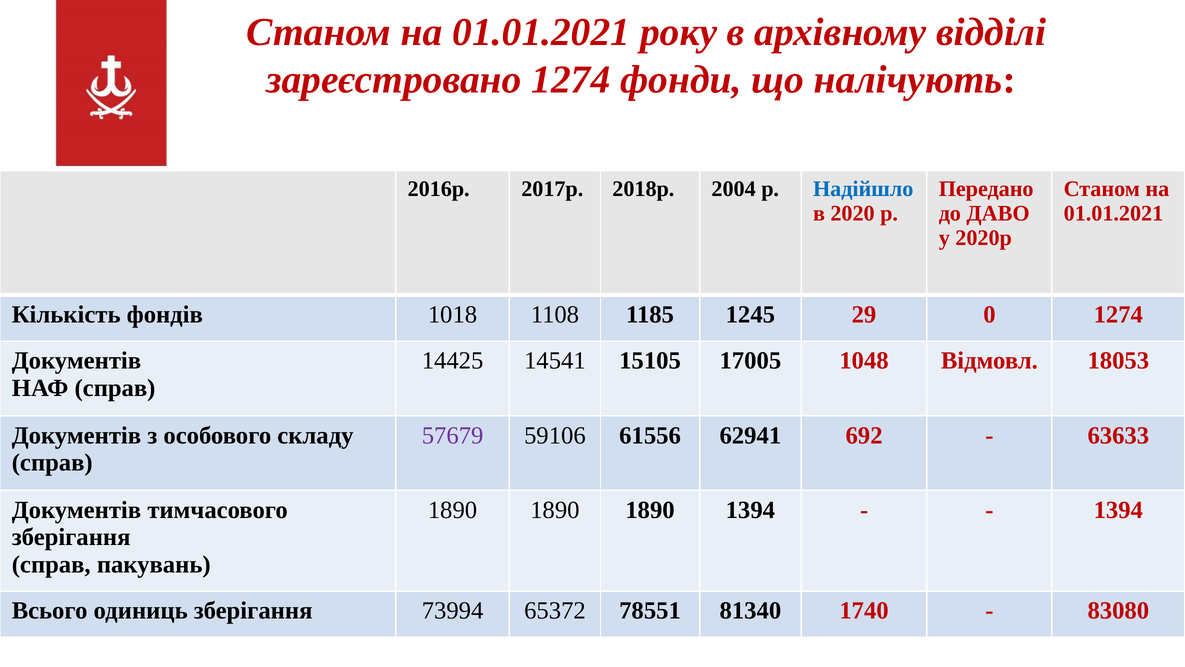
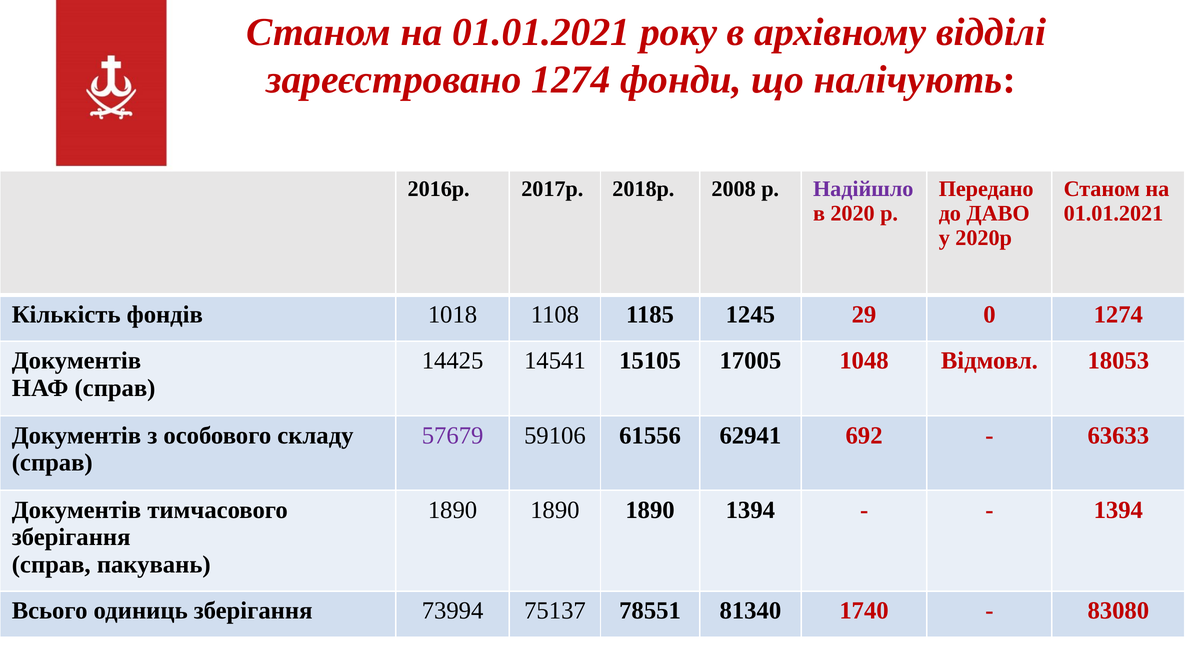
2004: 2004 -> 2008 (734, 189)
Надійшло colour: blue -> purple (863, 189)
65372: 65372 -> 75137 (555, 610)
